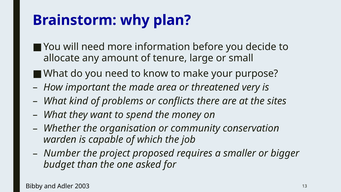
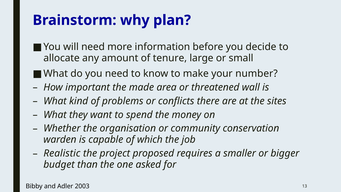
purpose: purpose -> number (257, 73)
very: very -> wall (251, 87)
Number: Number -> Realistic (62, 153)
